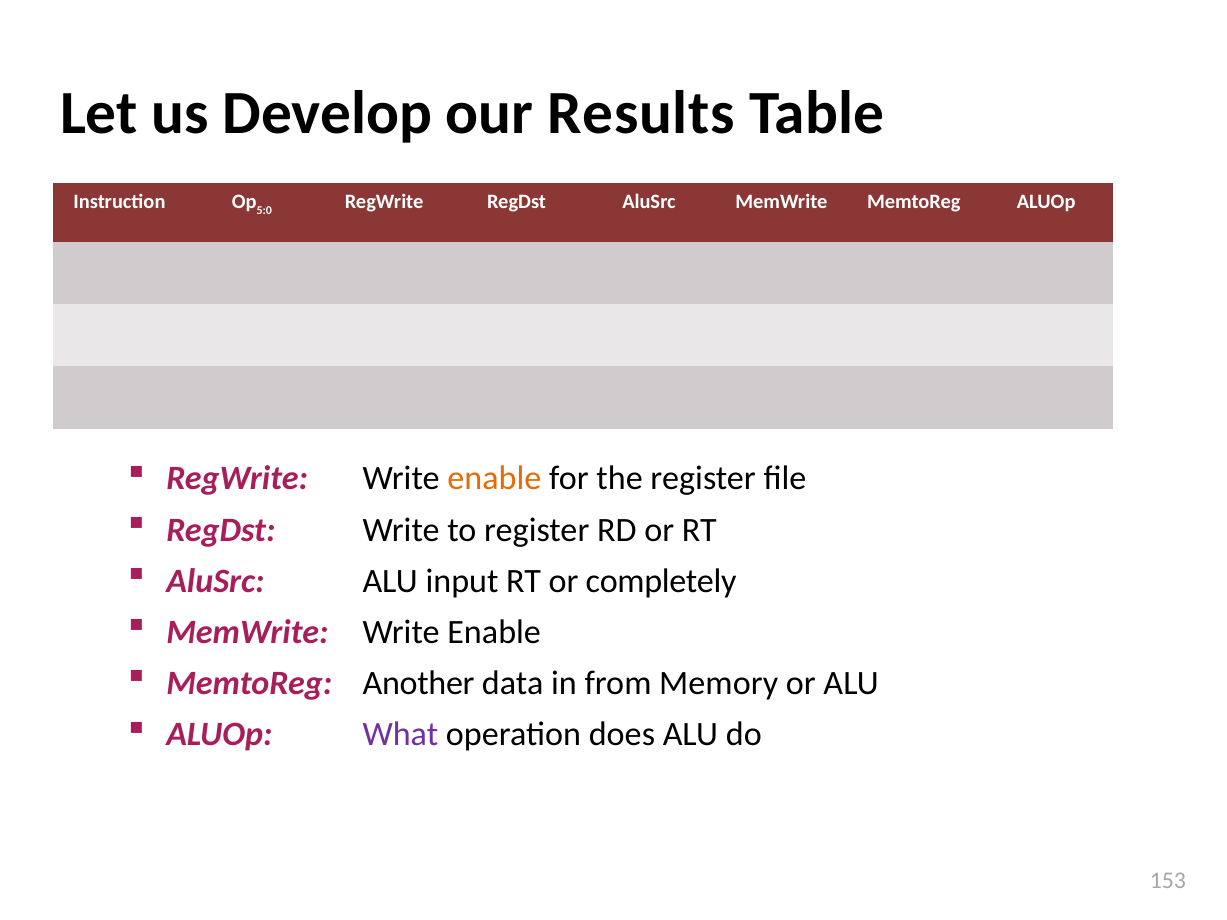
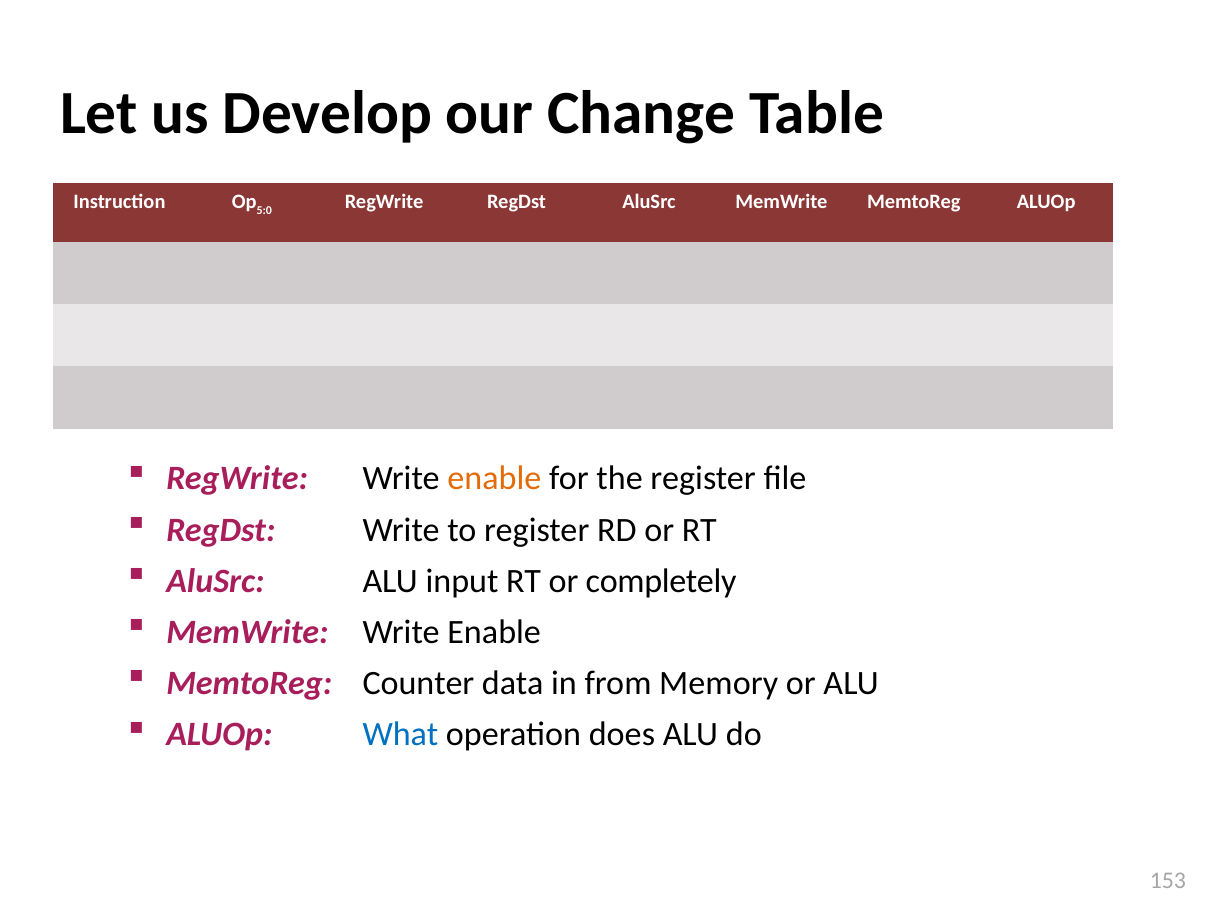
Results: Results -> Change (641, 114)
Another: Another -> Counter (418, 683)
What colour: purple -> blue (400, 735)
